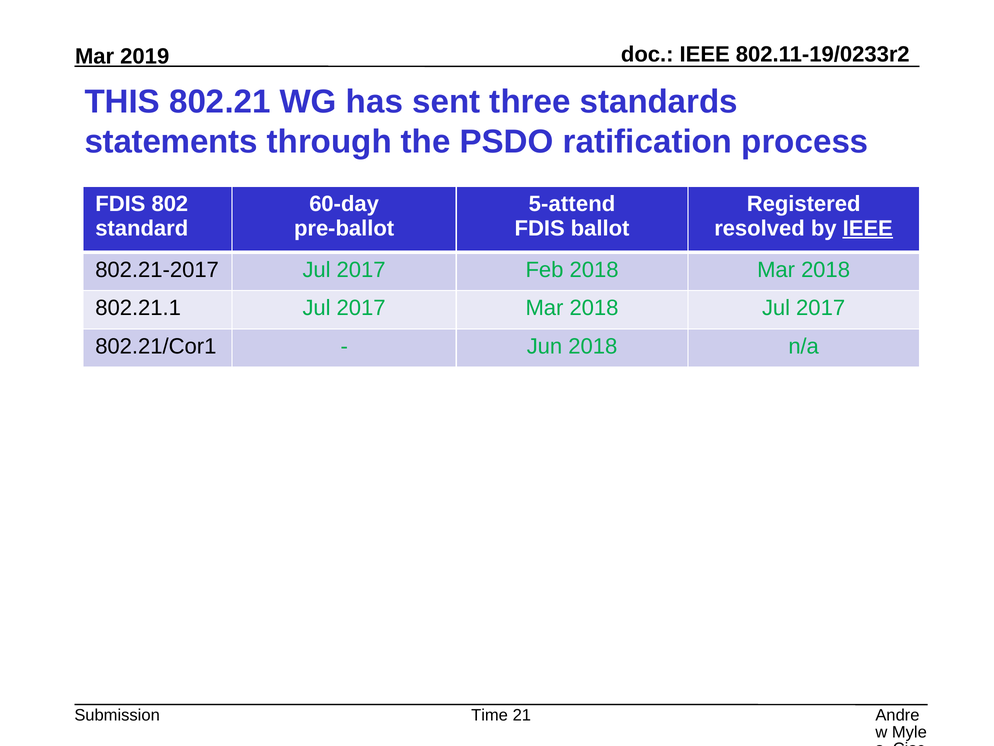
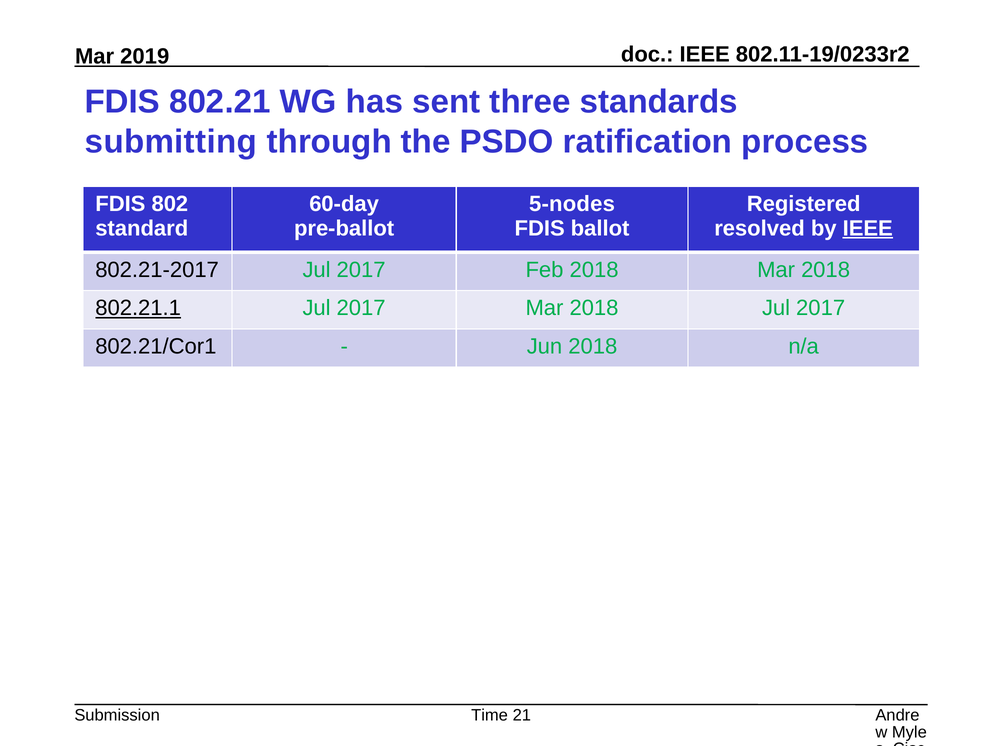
THIS: THIS -> FDIS (122, 102)
statements: statements -> submitting (171, 142)
5-attend: 5-attend -> 5-nodes (572, 204)
802.21.1 underline: none -> present (138, 308)
